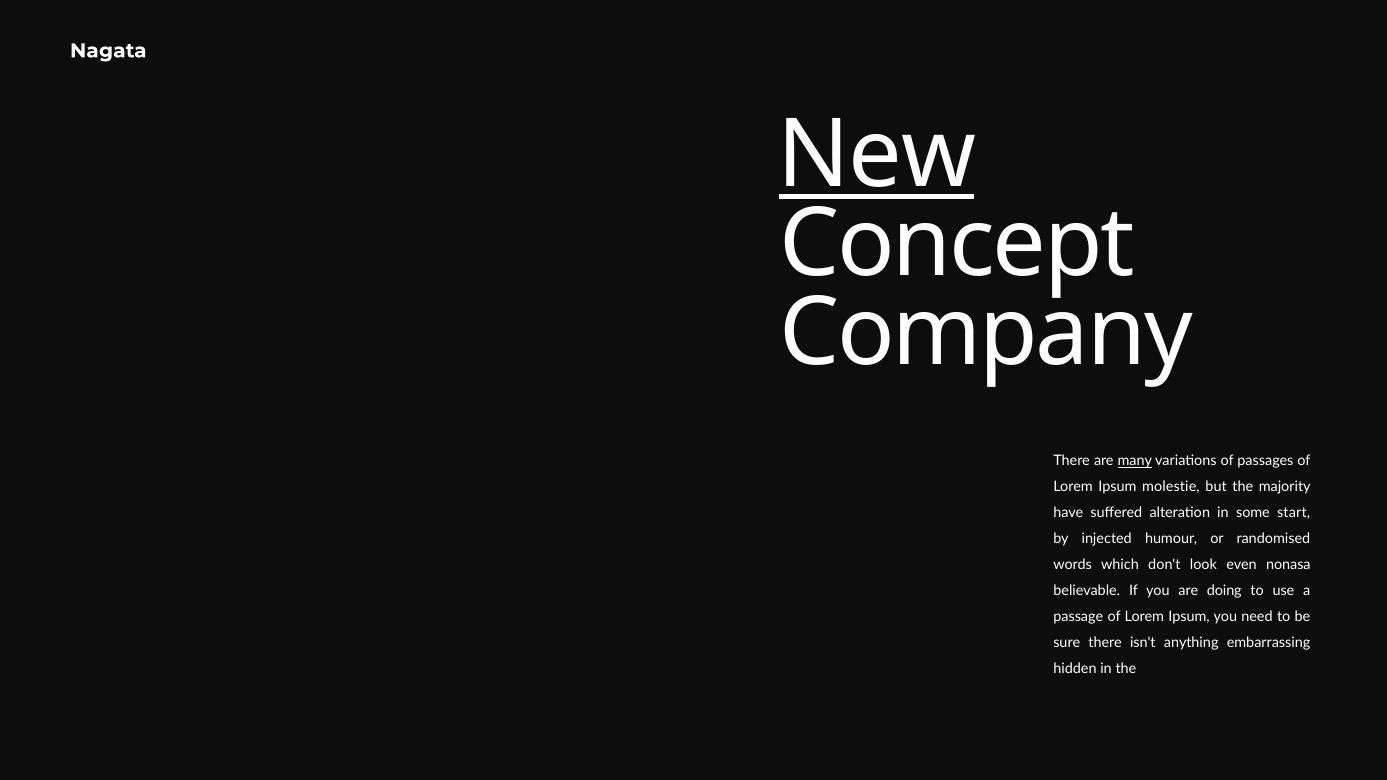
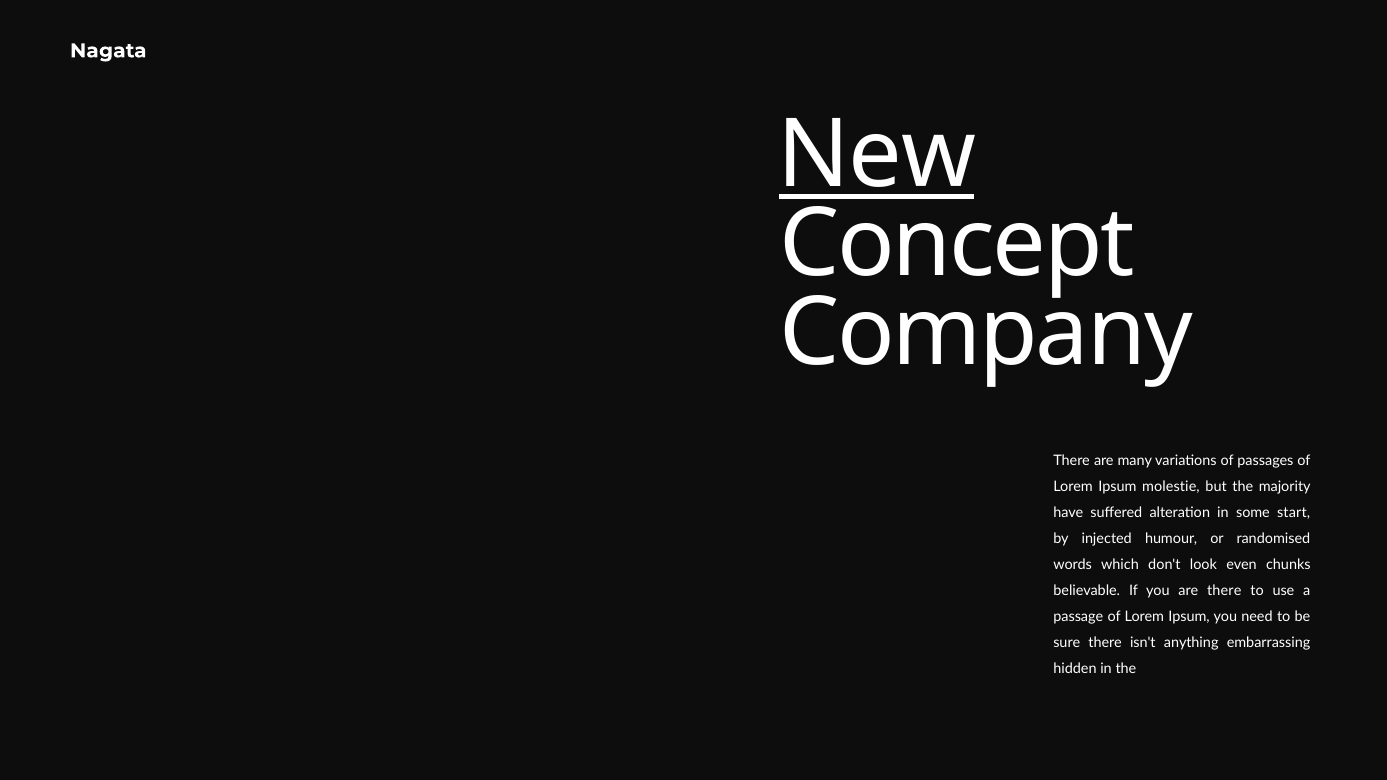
many underline: present -> none (1135, 461)
nonasa: nonasa -> chunks (1288, 565)
are doing: doing -> there (1224, 591)
